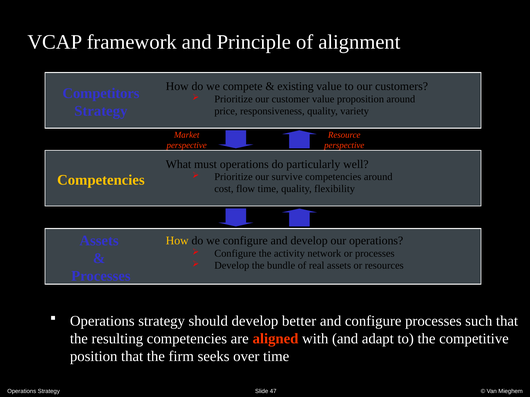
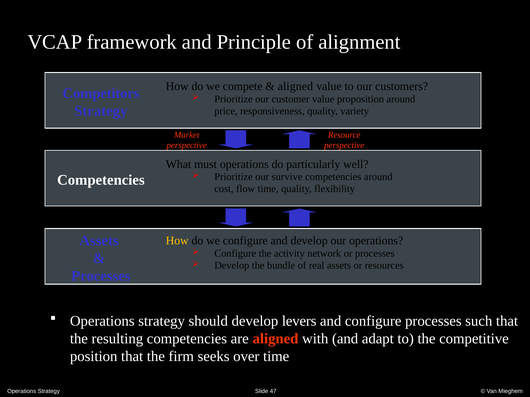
existing: existing -> aligned (295, 86)
Competencies colour: yellow -> white (101, 180)
better: better -> levers (299, 321)
